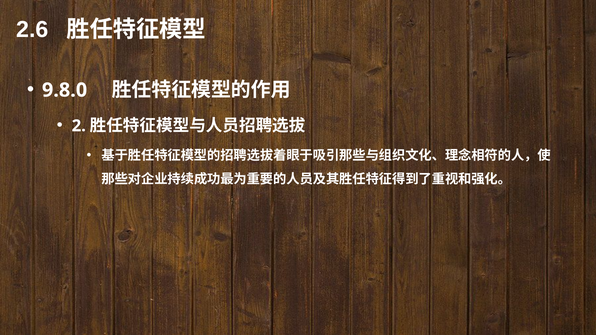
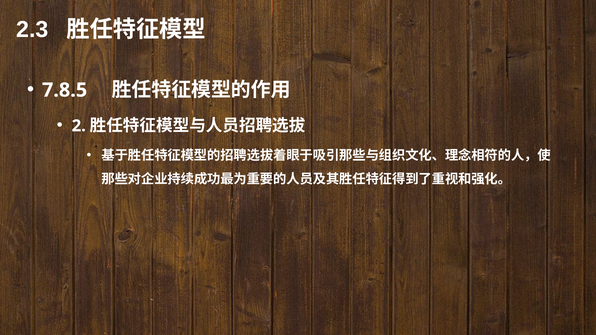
2.6: 2.6 -> 2.3 (32, 29)
9.8.0: 9.8.0 -> 7.8.5 (65, 90)
